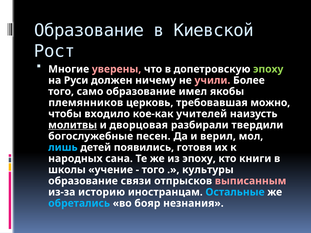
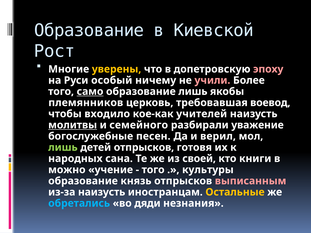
уверены colour: pink -> yellow (117, 69)
эпоху colour: light green -> pink (268, 69)
должен: должен -> особый (112, 80)
само underline: none -> present (90, 92)
образование имел: имел -> лишь (193, 92)
можно: можно -> воевод (270, 103)
дворцовая: дворцовая -> семейного (139, 125)
твердили: твердили -> уважение (257, 125)
лишь colour: light blue -> light green (63, 148)
детей появились: появились -> отпрысков (144, 148)
из эпоху: эпоху -> своей (199, 159)
школы: школы -> можно (67, 170)
связи: связи -> князь (136, 181)
из-за историю: историю -> наизусть (102, 192)
Остальные colour: light blue -> yellow (235, 192)
бояр: бояр -> дяди (147, 203)
